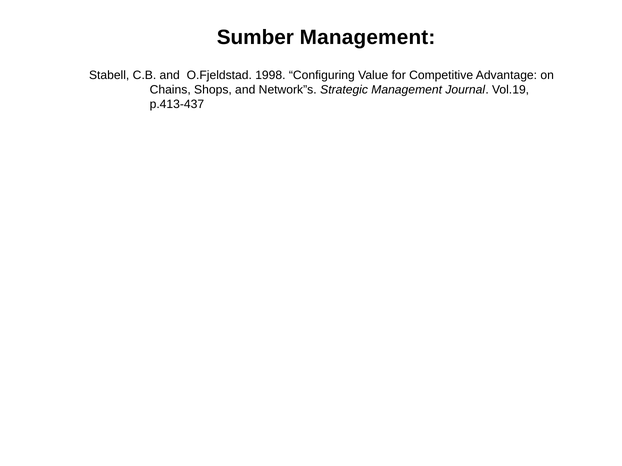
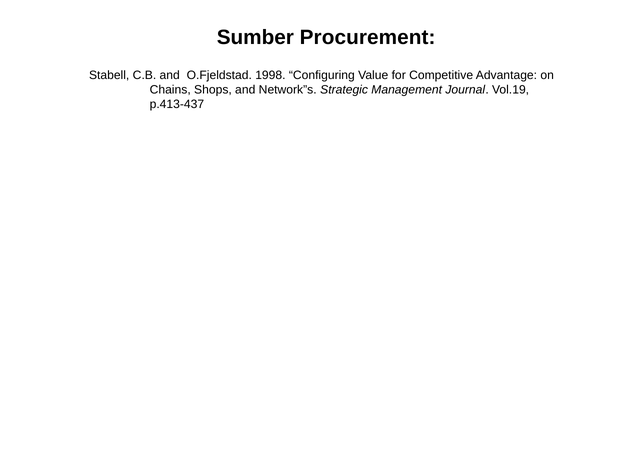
Sumber Management: Management -> Procurement (368, 38)
